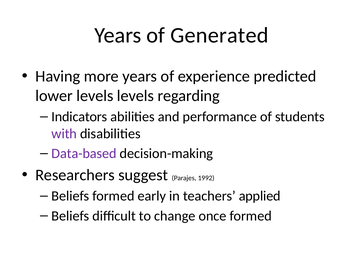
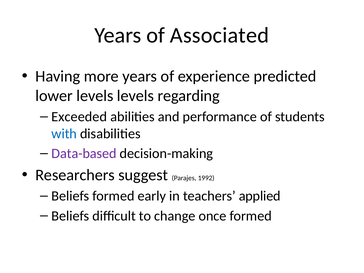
Generated: Generated -> Associated (220, 35)
Indicators: Indicators -> Exceeded (79, 117)
with colour: purple -> blue (64, 134)
